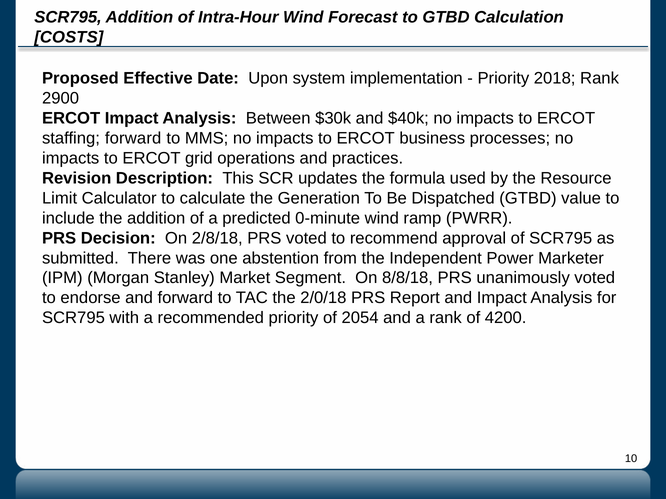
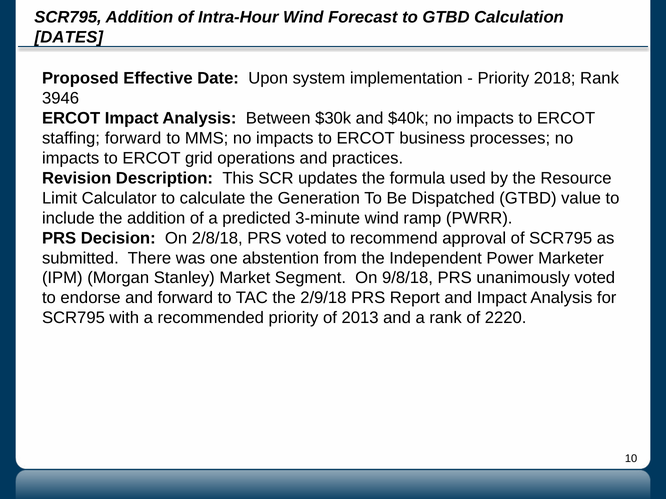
COSTS: COSTS -> DATES (69, 37)
2900: 2900 -> 3946 (61, 98)
0-minute: 0-minute -> 3-minute (328, 218)
8/8/18: 8/8/18 -> 9/8/18 (408, 278)
2/0/18: 2/0/18 -> 2/9/18 (323, 298)
2054: 2054 -> 2013 (360, 318)
4200: 4200 -> 2220 (506, 318)
